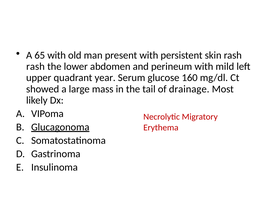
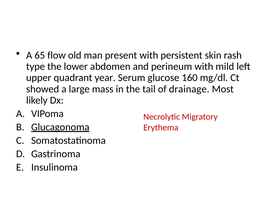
65 with: with -> flow (57, 55)
rash: rash -> type (36, 66)
